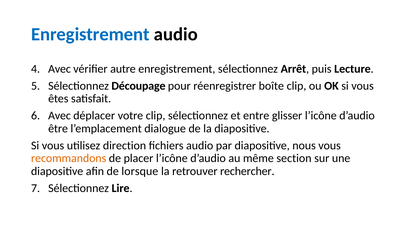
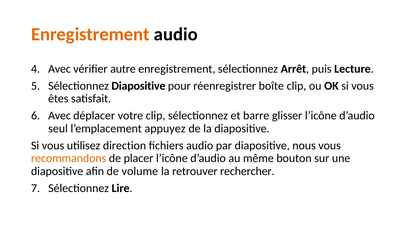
Enregistrement colour: blue -> orange (90, 34)
Sélectionnez Découpage: Découpage -> Diapositive (138, 86)
entre: entre -> barre (256, 116)
être: être -> seul (58, 128)
dialogue: dialogue -> appuyez (165, 128)
section: section -> bouton (294, 158)
lorsque: lorsque -> volume (140, 171)
